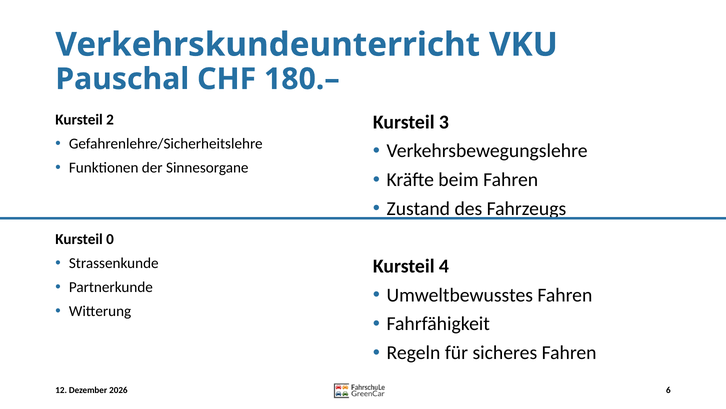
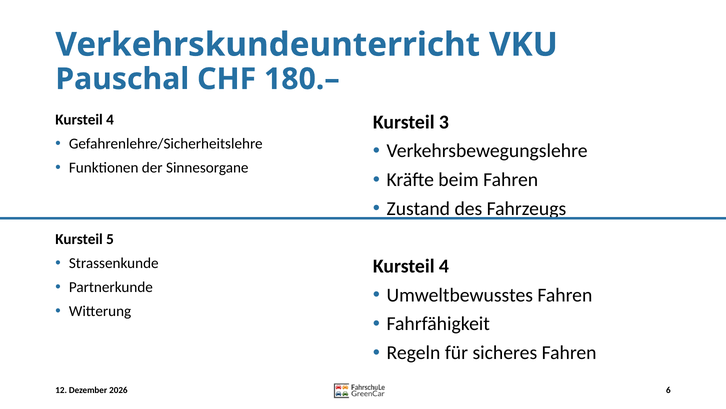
2: 2 -> 4 (110, 120)
0: 0 -> 5 (110, 239)
